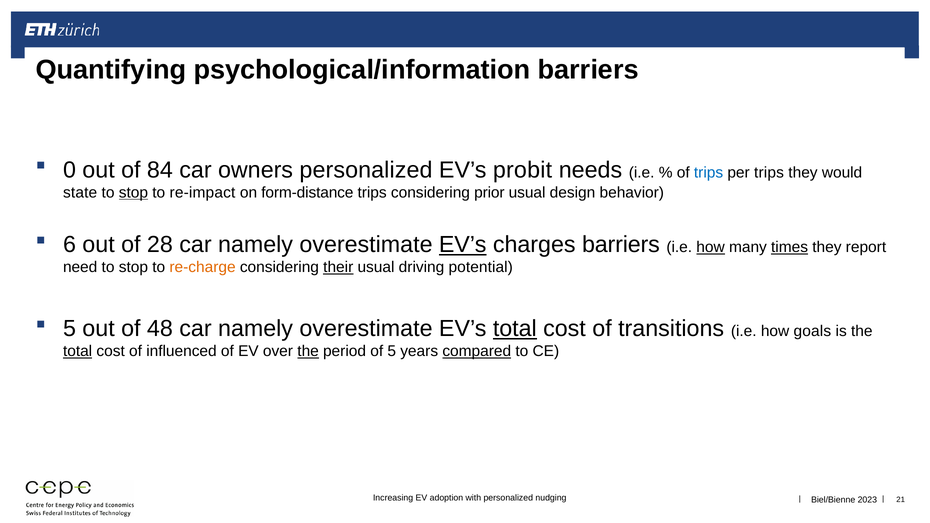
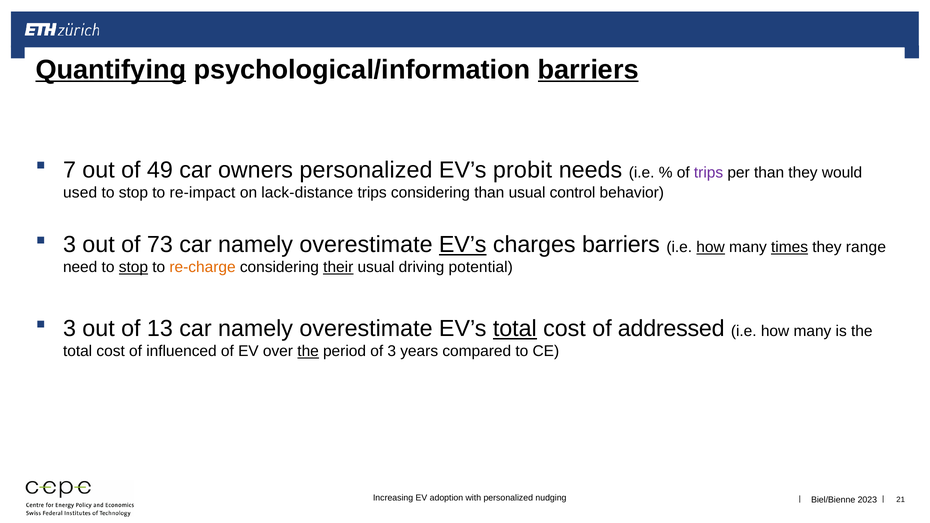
Quantifying underline: none -> present (111, 70)
barriers underline: none -> present (588, 70)
0: 0 -> 7 (70, 170)
84: 84 -> 49 (160, 170)
trips colour: blue -> purple (709, 173)
per trips: trips -> than (769, 173)
state: state -> used (80, 193)
stop underline: present -> none (133, 193)
form-distance: form-distance -> lack-distance (307, 193)
considering prior: prior -> than (489, 193)
design: design -> control (573, 193)
6: 6 -> 3 (70, 245)
28: 28 -> 73 (160, 245)
report: report -> range (866, 247)
stop underline: none -> present (133, 268)
5: 5 -> 3 (70, 329)
48: 48 -> 13 (160, 329)
transitions: transitions -> addressed (671, 329)
goals: goals -> many (812, 331)
total underline: present -> none (78, 352)
of 5: 5 -> 3 (392, 352)
compared underline: present -> none (477, 352)
